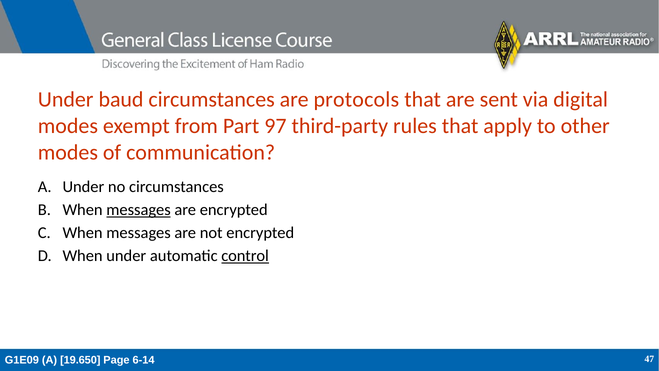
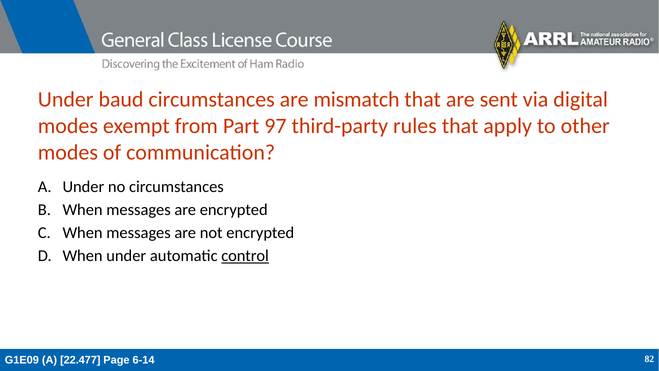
protocols: protocols -> mismatch (357, 100)
messages underline: present -> none (139, 210)
19.650: 19.650 -> 22.477 (80, 360)
47: 47 -> 82 (649, 359)
